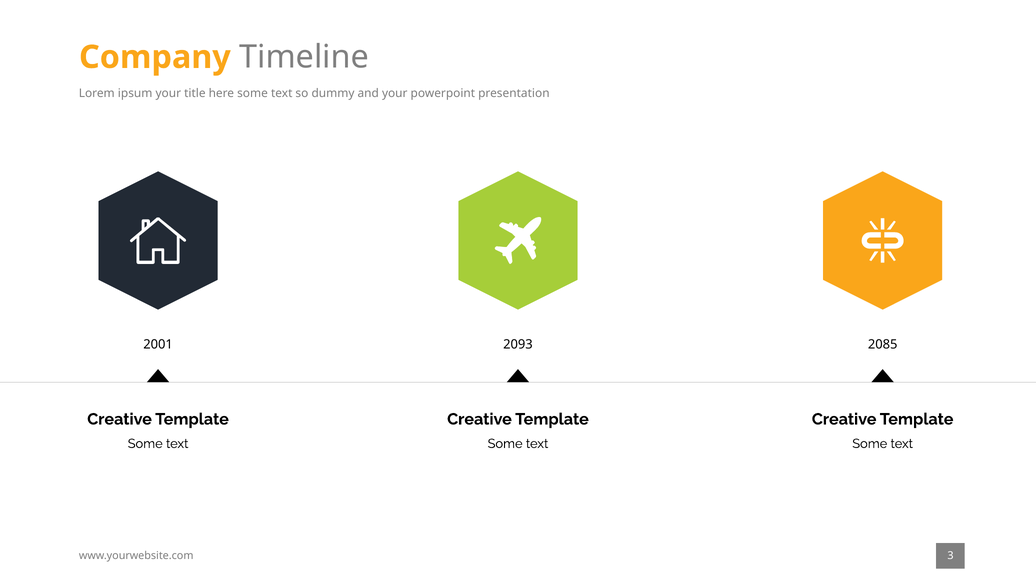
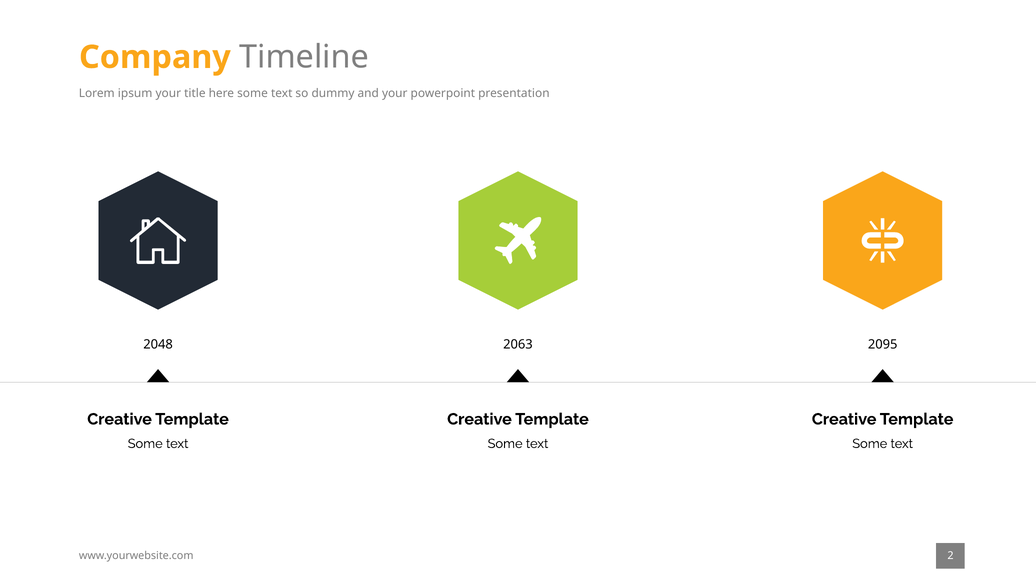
2001: 2001 -> 2048 (158, 344)
2093: 2093 -> 2063 (518, 344)
2085: 2085 -> 2095 (883, 344)
3: 3 -> 2 (950, 556)
